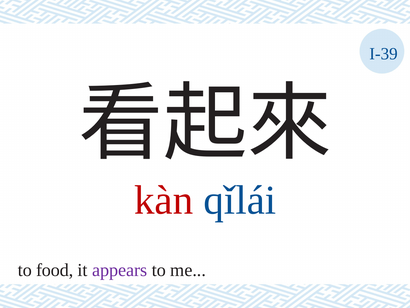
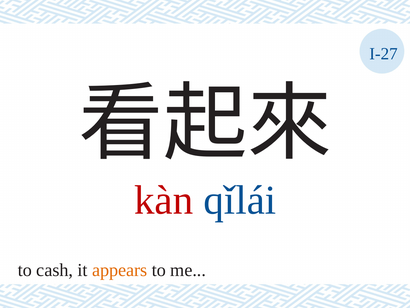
I-39: I-39 -> I-27 (383, 54)
food: food -> cash (55, 270)
appears colour: purple -> orange (120, 270)
